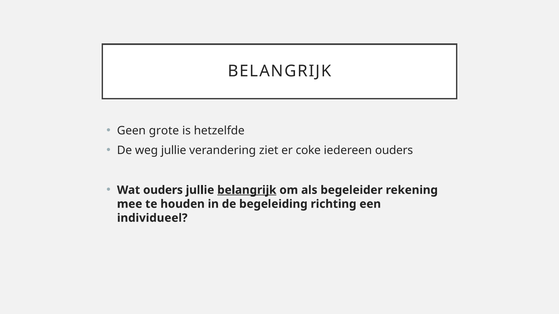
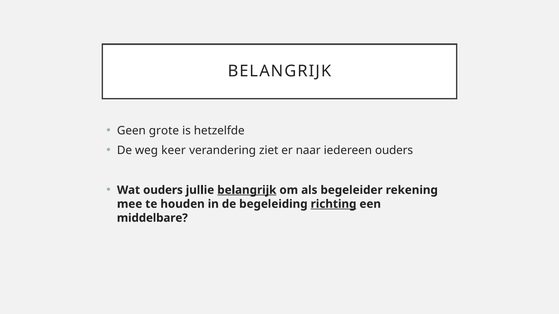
weg jullie: jullie -> keer (174, 151)
coke: coke -> naar (308, 151)
richting underline: none -> present (334, 204)
individueel: individueel -> middelbare (152, 218)
